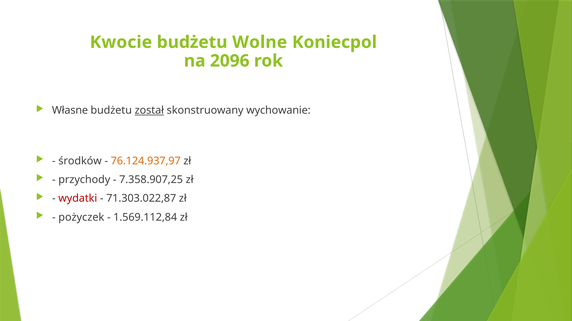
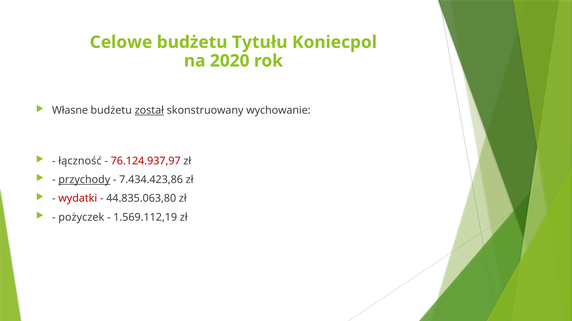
Kwocie: Kwocie -> Celowe (121, 42)
Wolne: Wolne -> Tytułu (260, 42)
2096: 2096 -> 2020 (230, 61)
środków: środków -> łączność (80, 161)
76.124.937,97 colour: orange -> red (146, 161)
przychody underline: none -> present (84, 180)
7.358.907,25: 7.358.907,25 -> 7.434.423,86 (151, 180)
71.303.022,87: 71.303.022,87 -> 44.835.063,80 (141, 199)
1.569.112,84: 1.569.112,84 -> 1.569.112,19 (145, 218)
